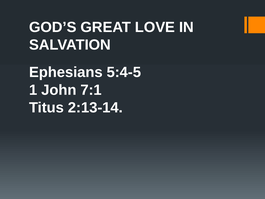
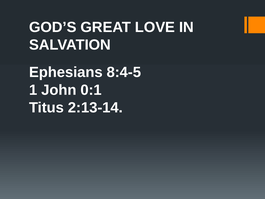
5:4-5: 5:4-5 -> 8:4-5 (124, 72)
7:1: 7:1 -> 0:1 (91, 90)
